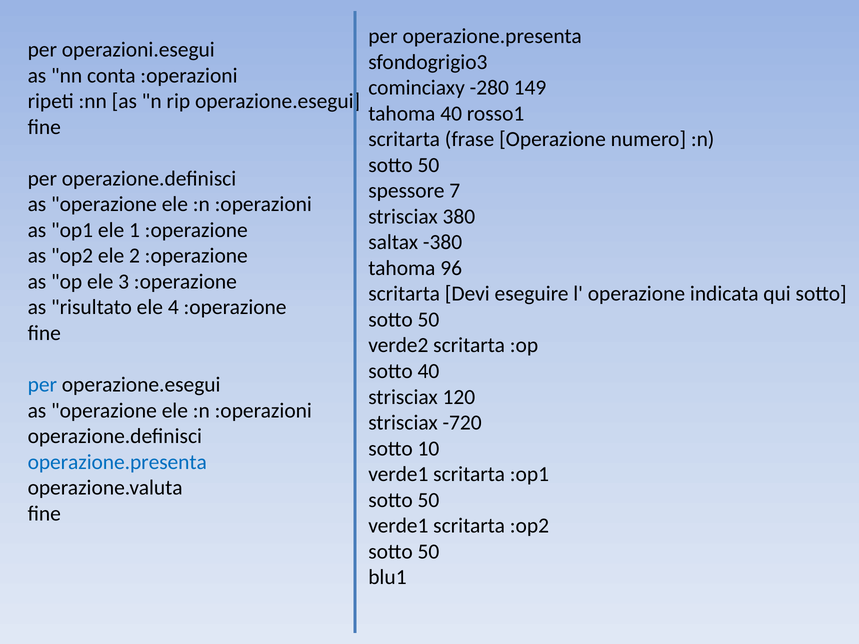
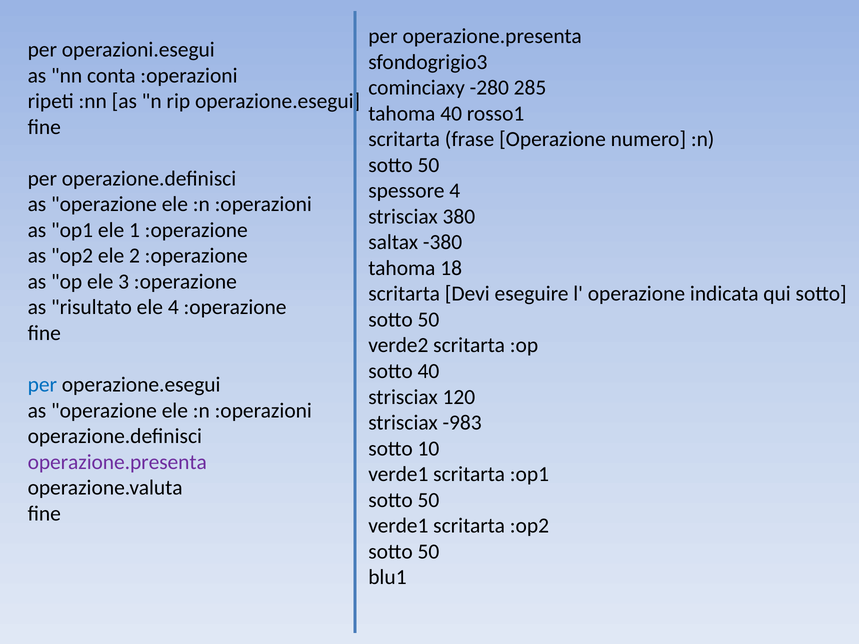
149: 149 -> 285 (530, 88)
spessore 7: 7 -> 4 (455, 191)
96: 96 -> 18 (451, 268)
-720: -720 -> -983 (462, 423)
operazione.presenta colour: blue -> purple (117, 462)
